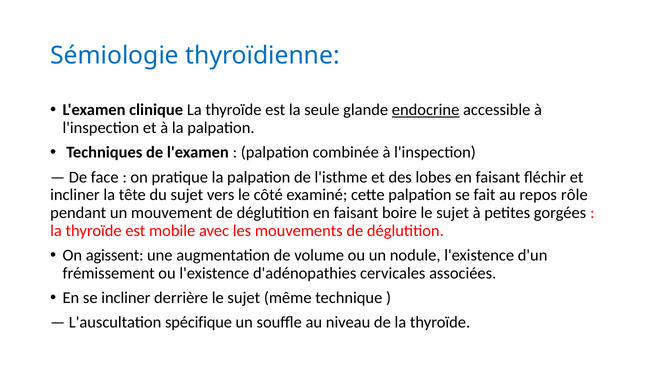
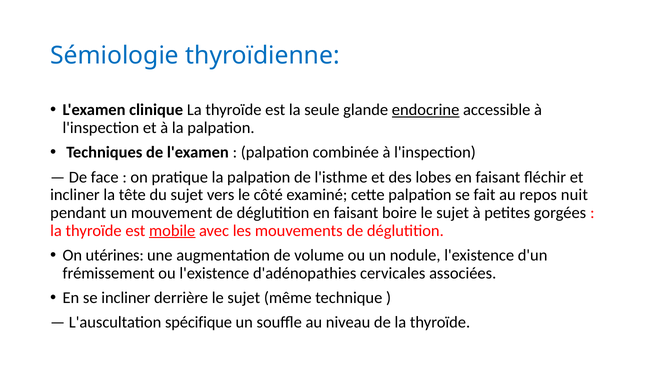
rôle: rôle -> nuit (574, 195)
mobile underline: none -> present (172, 230)
agissent: agissent -> utérines (115, 255)
